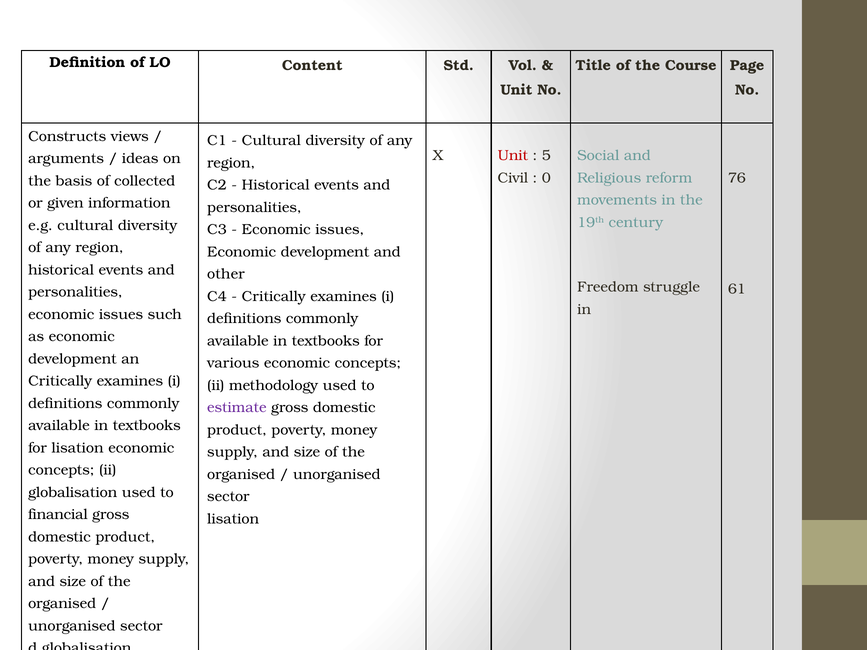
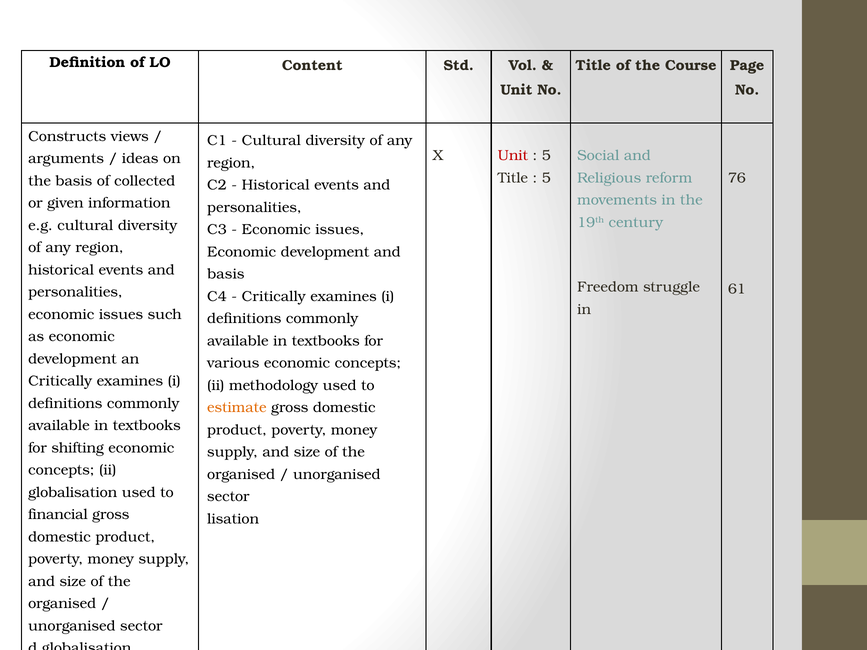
Civil: Civil -> Title (513, 178)
0: 0 -> 5 (546, 178)
other: other -> basis (226, 274)
estimate colour: purple -> orange (237, 408)
for lisation: lisation -> shifting (78, 448)
